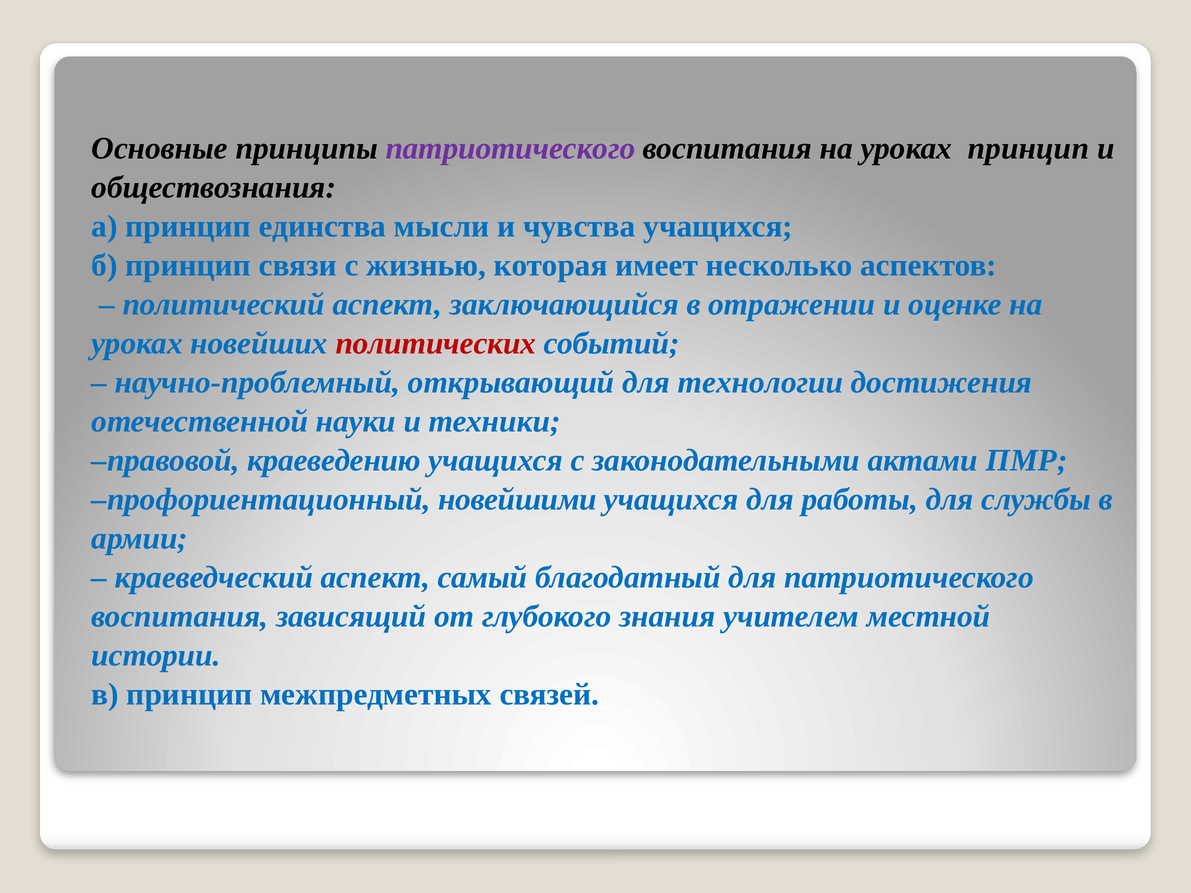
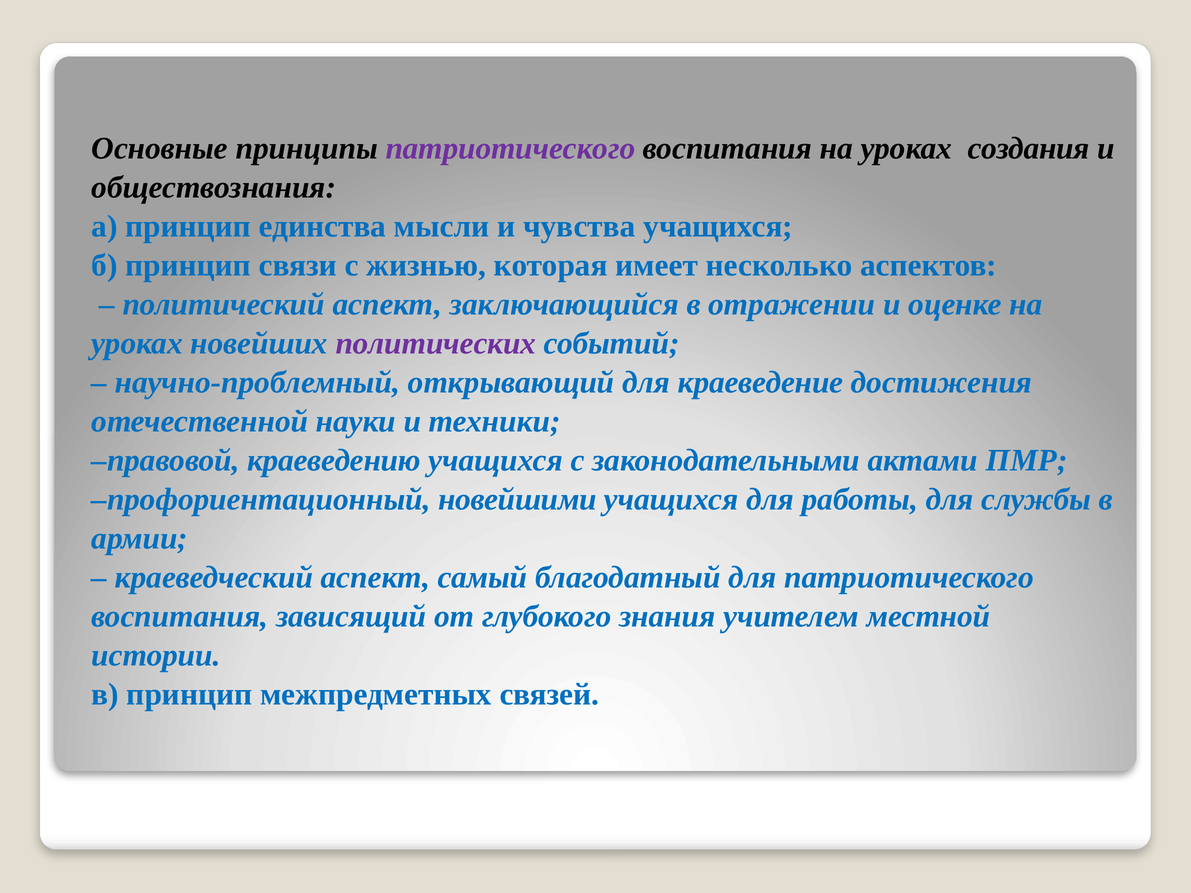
уроках принцип: принцип -> создания (1029, 148)
политических colour: red -> purple (436, 343)
технологии: технологии -> краеведение (761, 382)
